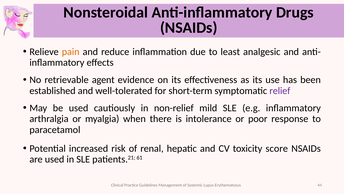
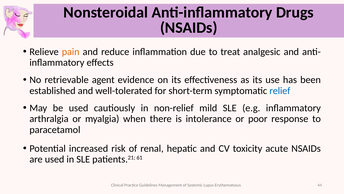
least: least -> treat (230, 52)
relief colour: purple -> blue (280, 90)
score: score -> acute (277, 148)
